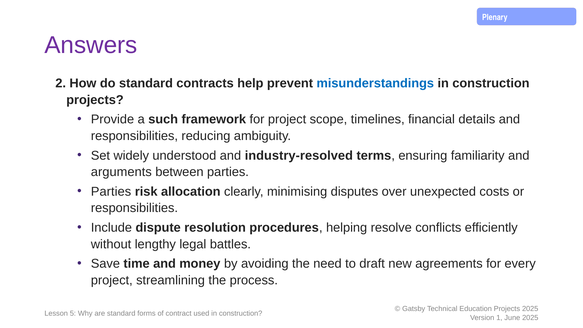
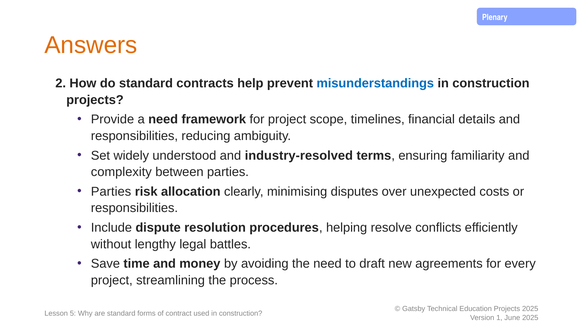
Answers colour: purple -> orange (91, 45)
a such: such -> need (163, 119)
arguments: arguments -> complexity (121, 172)
